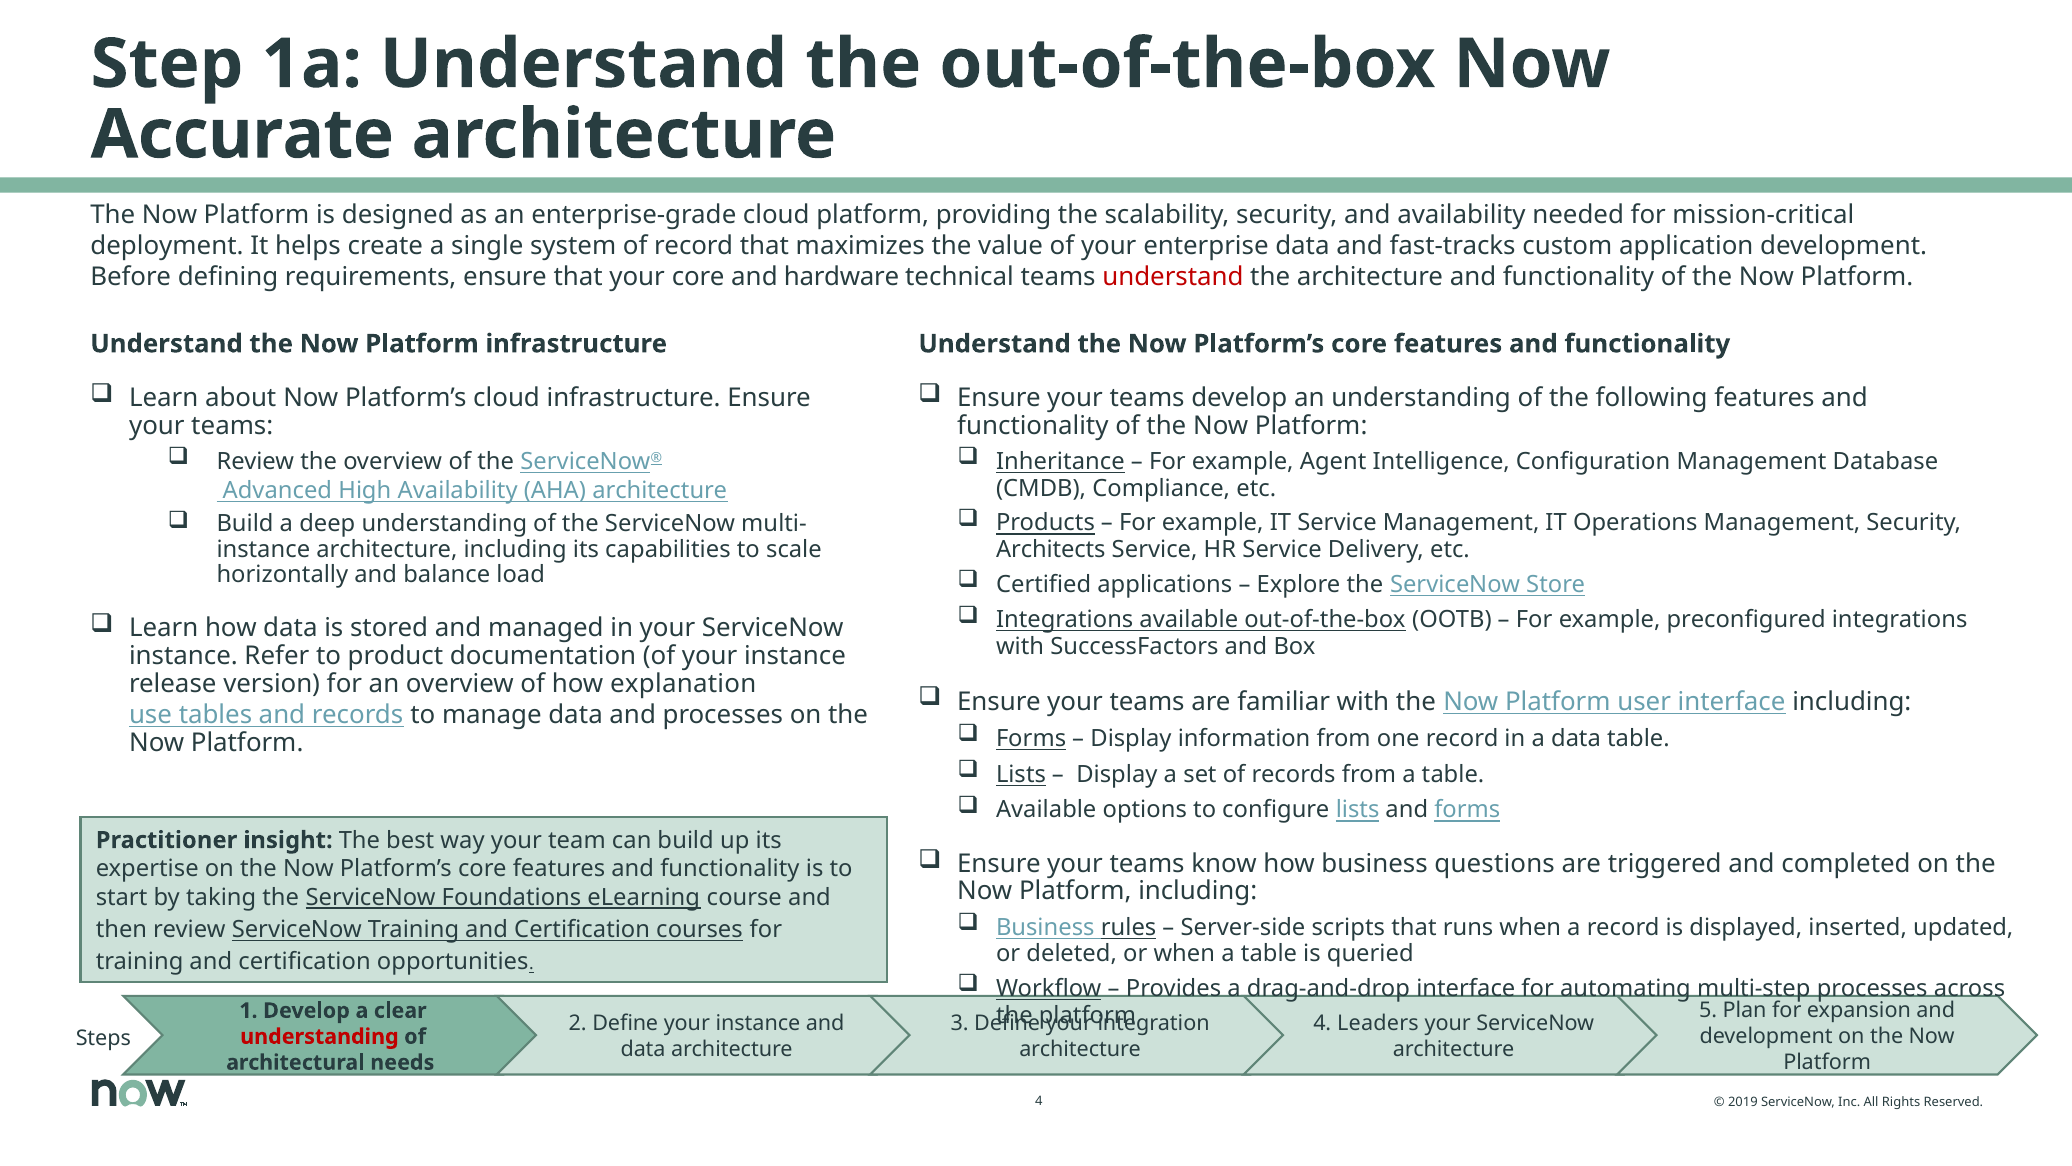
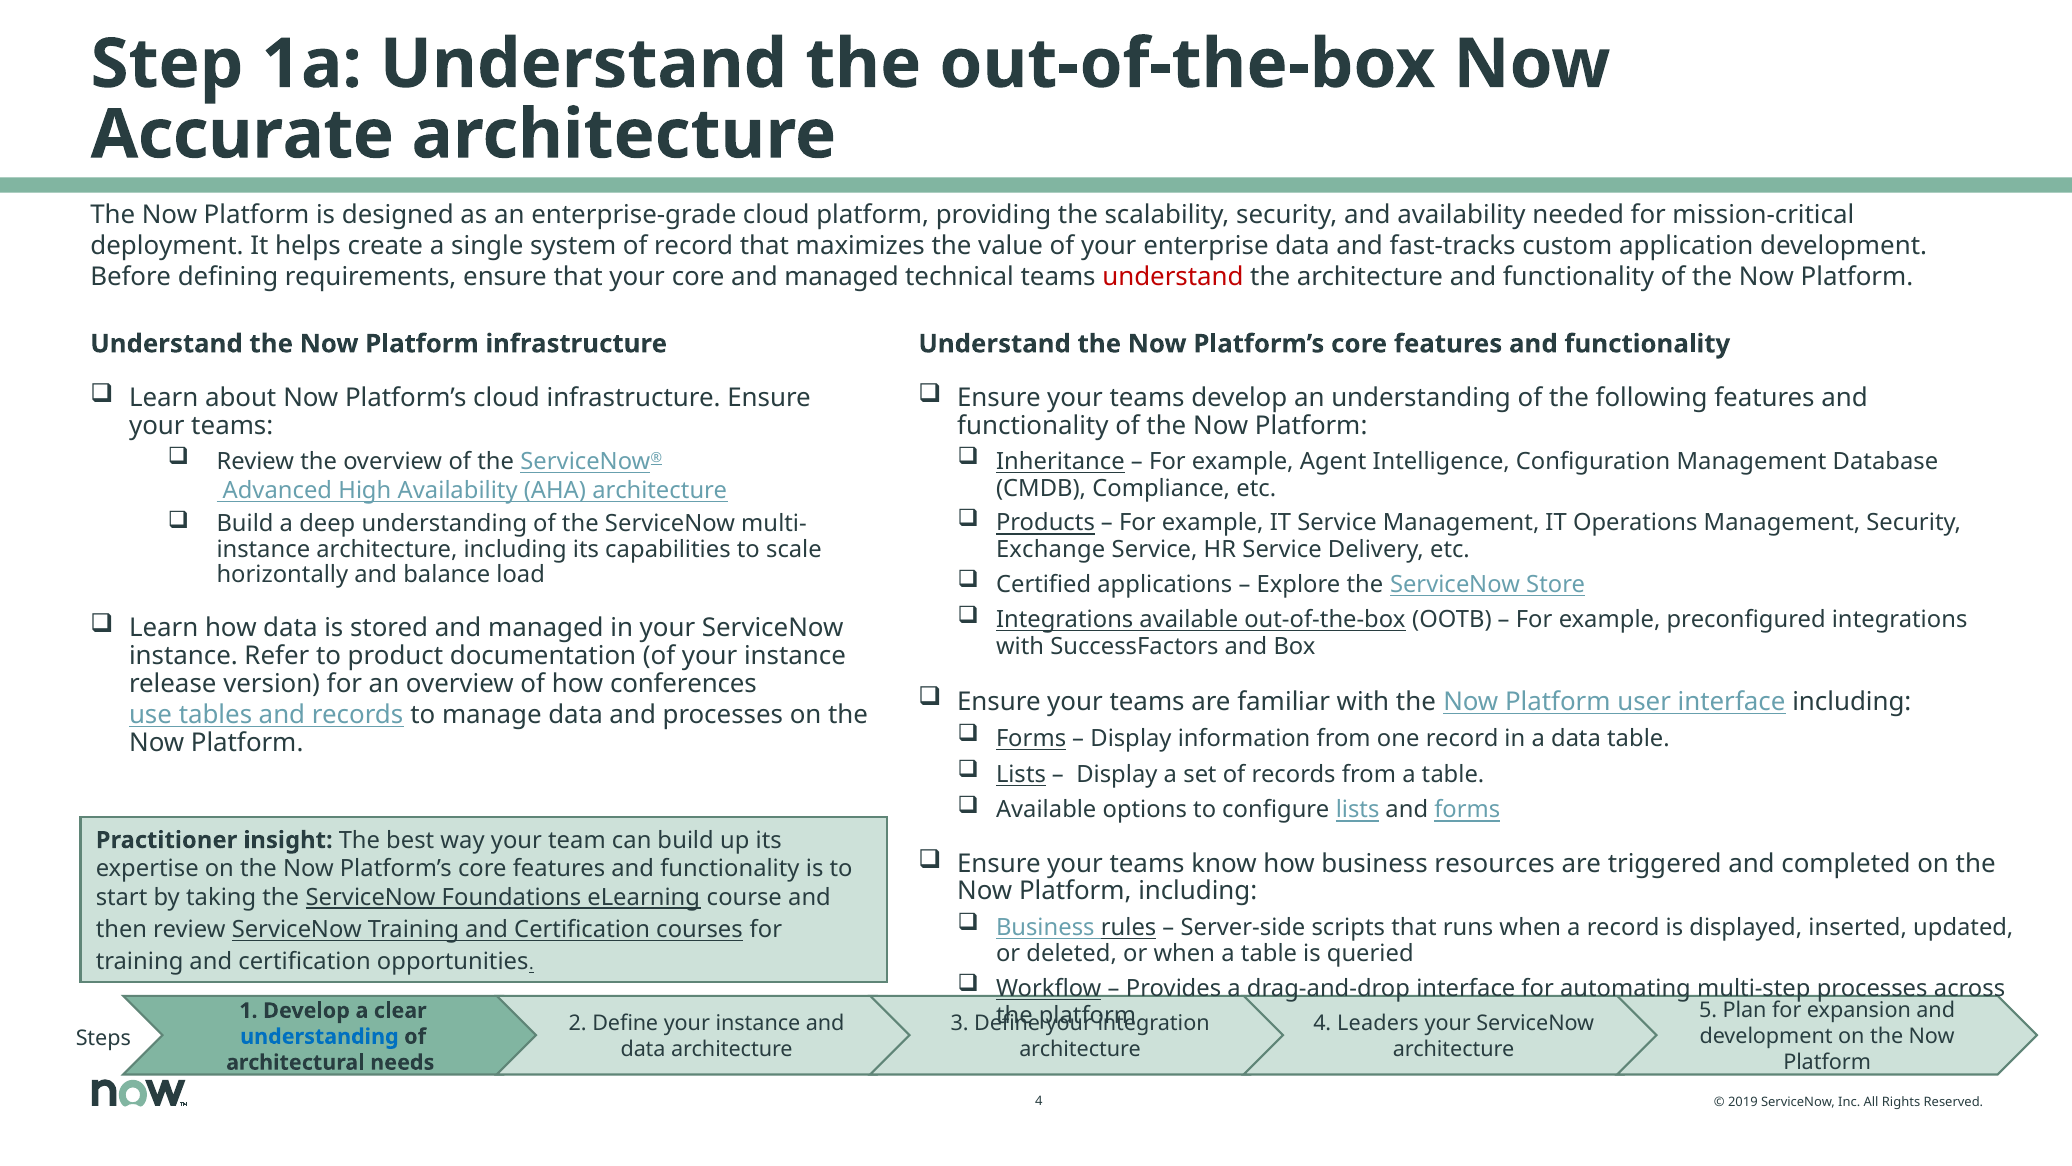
core and hardware: hardware -> managed (842, 277)
Architects: Architects -> Exchange (1051, 549)
explanation: explanation -> conferences (683, 684)
questions: questions -> resources (1495, 863)
understanding colour: red -> blue (319, 1036)
